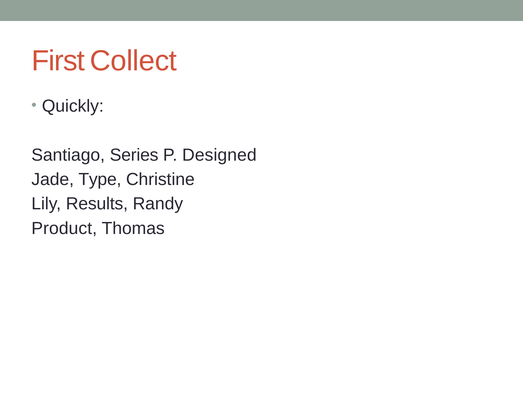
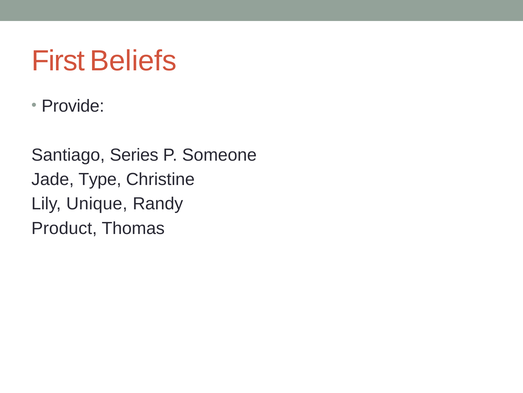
Collect: Collect -> Beliefs (133, 61)
Quickly: Quickly -> Provide (73, 106)
Designed: Designed -> Someone (219, 155)
Results: Results -> Unique (97, 203)
